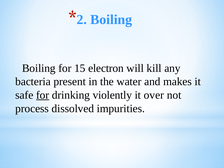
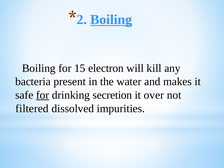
Boiling underline: none -> present (111, 20)
violently: violently -> secretion (112, 95)
process: process -> filtered (32, 108)
